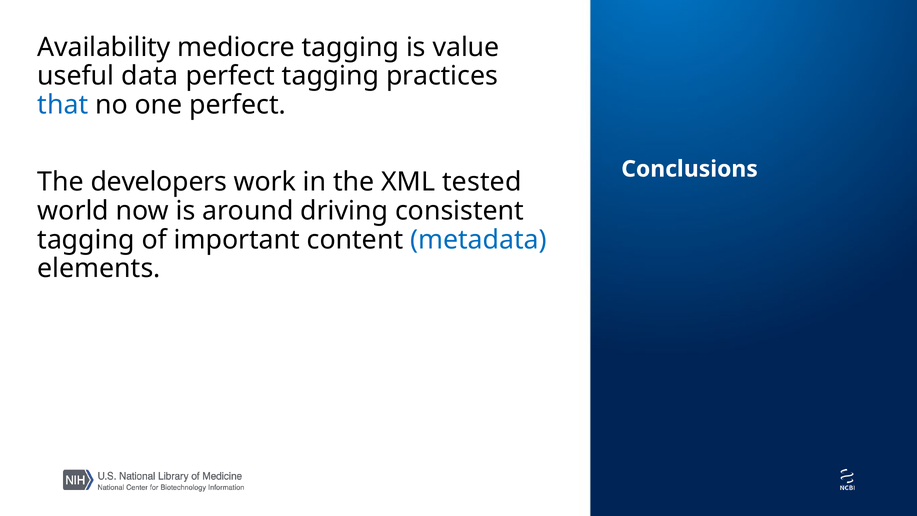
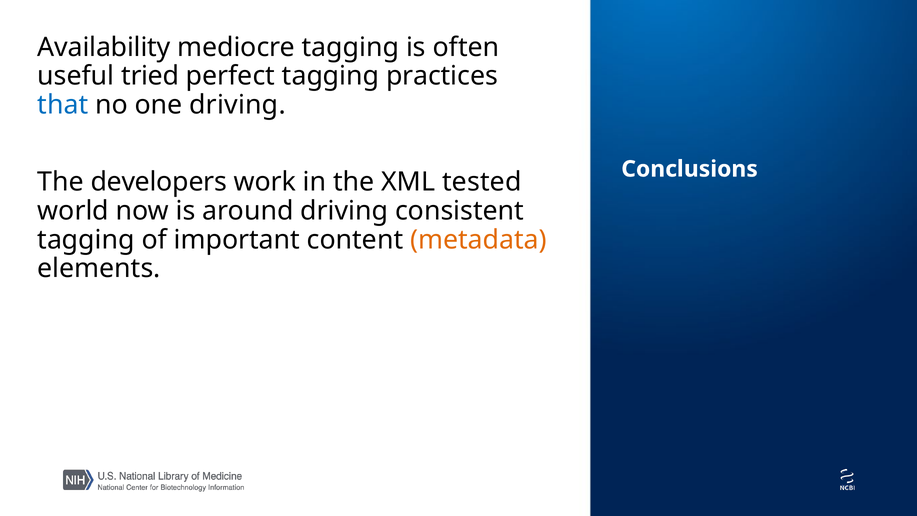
value: value -> often (466, 47)
data: data -> tried (150, 76)
one perfect: perfect -> driving (238, 105)
metadata colour: blue -> orange (479, 240)
